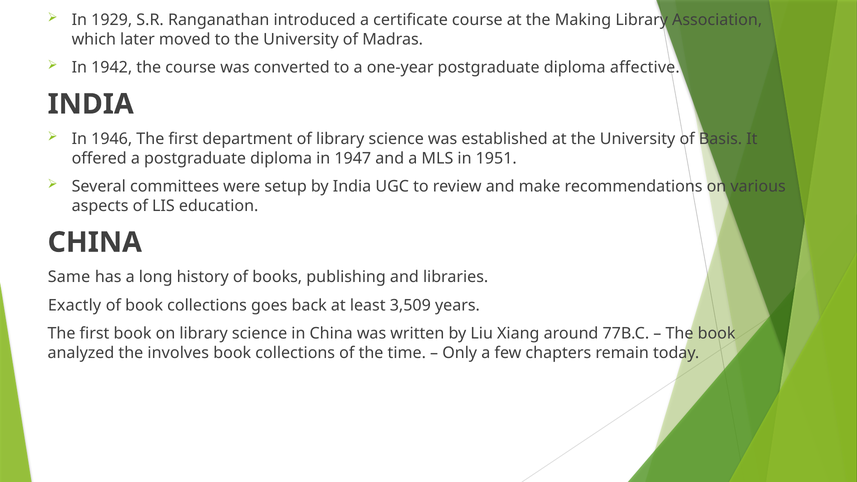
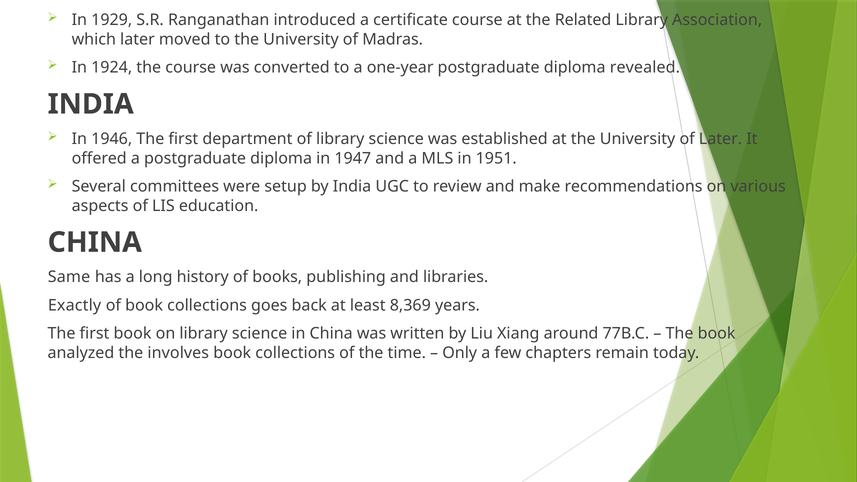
Making: Making -> Related (583, 20)
1942: 1942 -> 1924 (112, 67)
affective: affective -> revealed (645, 67)
of Basis: Basis -> Later (720, 139)
3,509: 3,509 -> 8,369 (410, 305)
